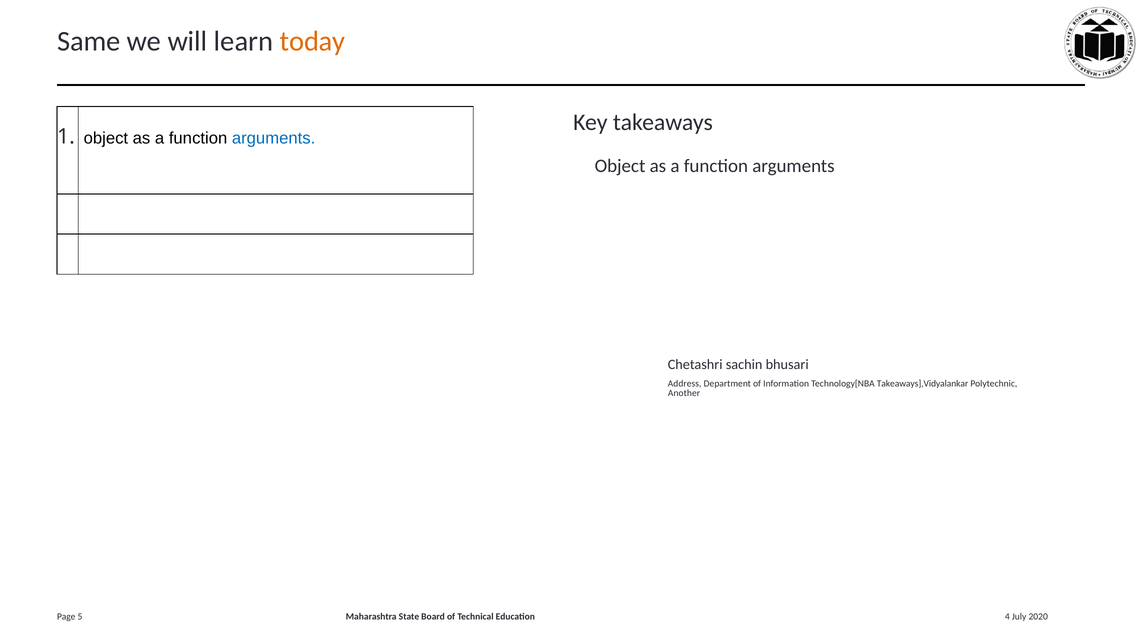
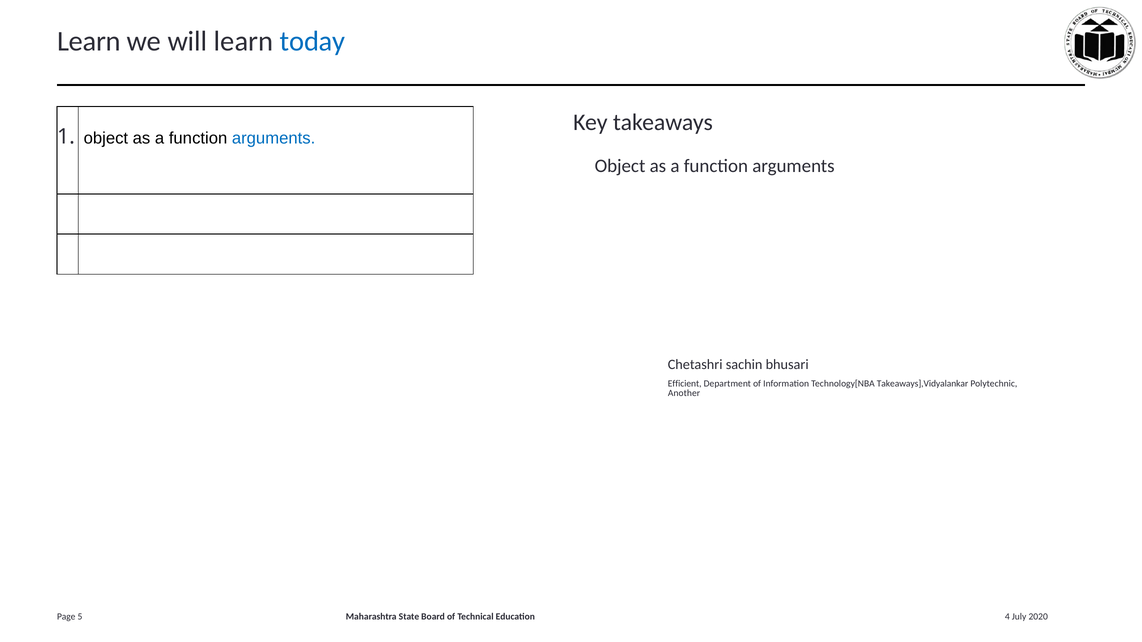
Same: Same -> Learn (89, 41)
today colour: orange -> blue (312, 41)
Address: Address -> Efficient (685, 384)
